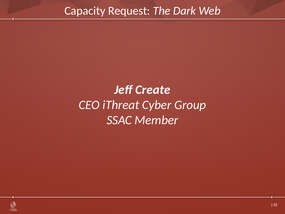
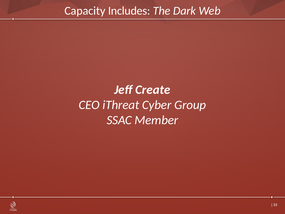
Request: Request -> Includes (129, 11)
